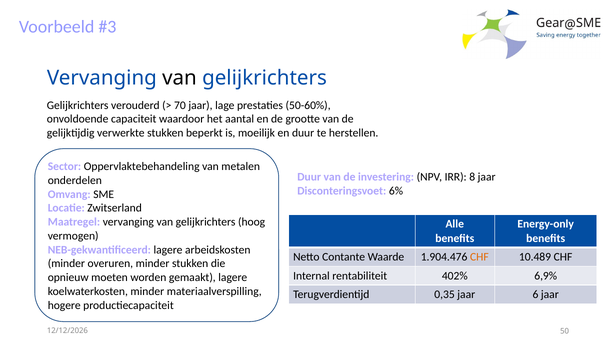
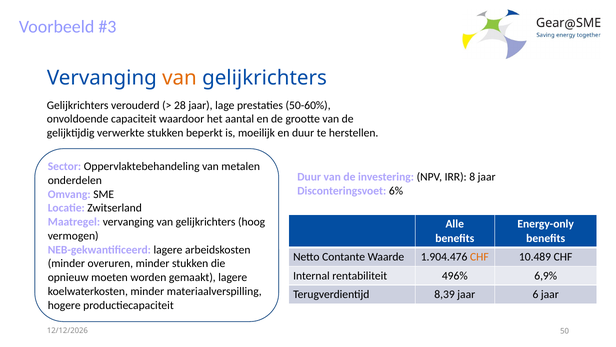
van colour: black -> orange (179, 78)
70: 70 -> 28 (180, 105)
402%: 402% -> 496% (455, 275)
0,35: 0,35 -> 8,39 (445, 294)
